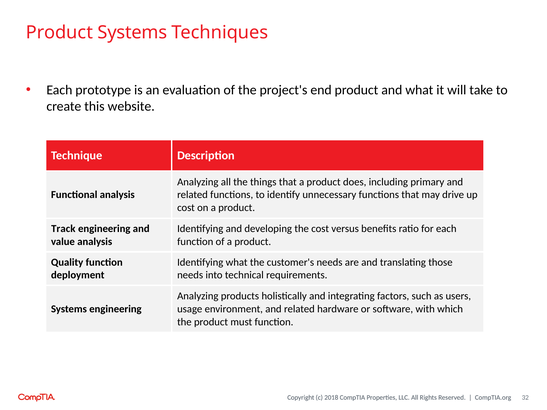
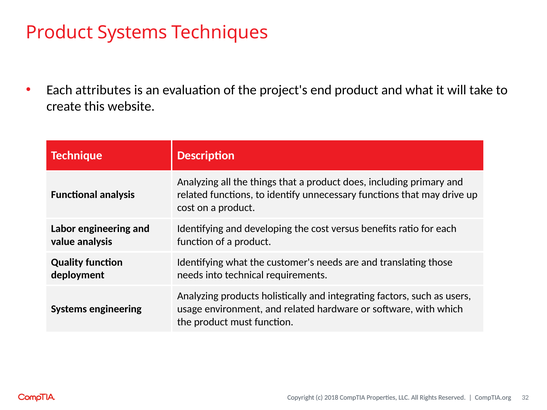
prototype: prototype -> attributes (103, 90)
Track: Track -> Labor (63, 229)
